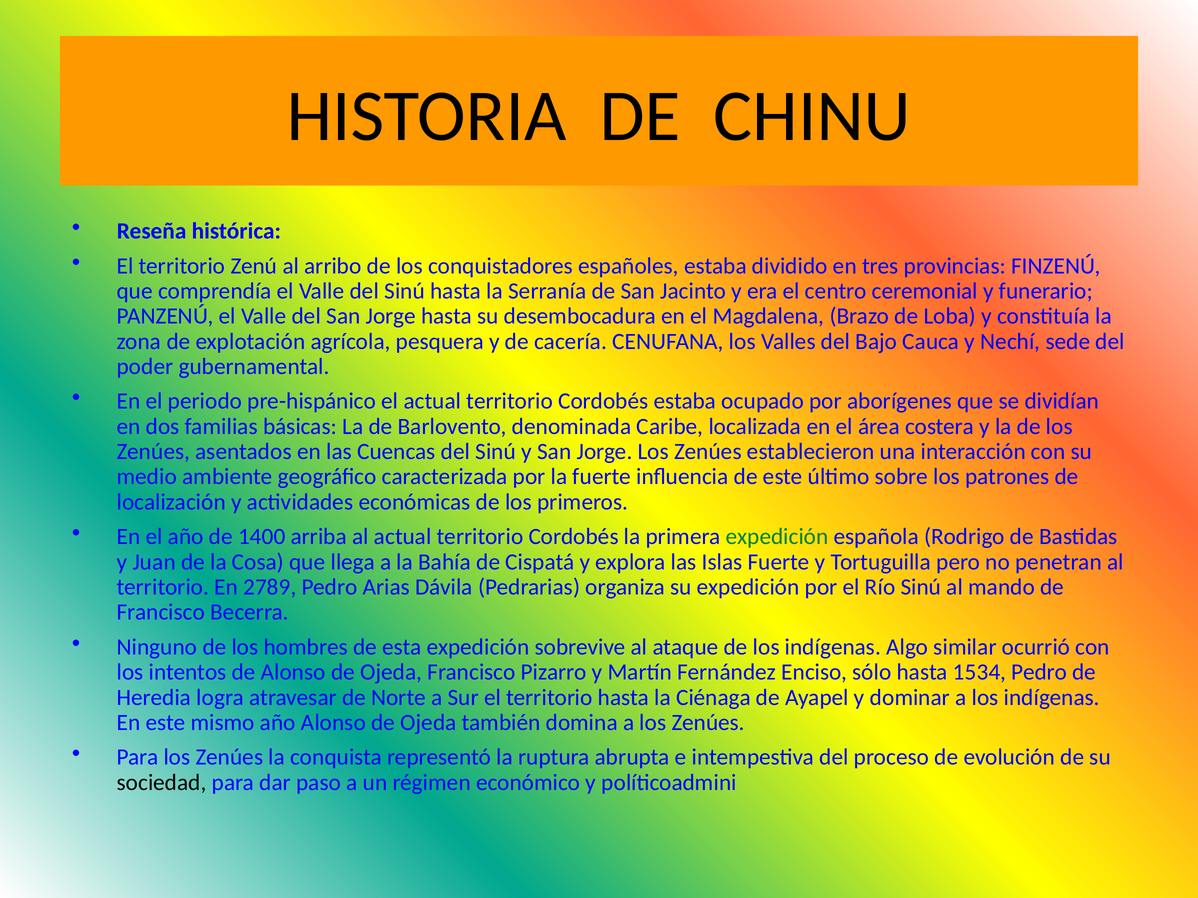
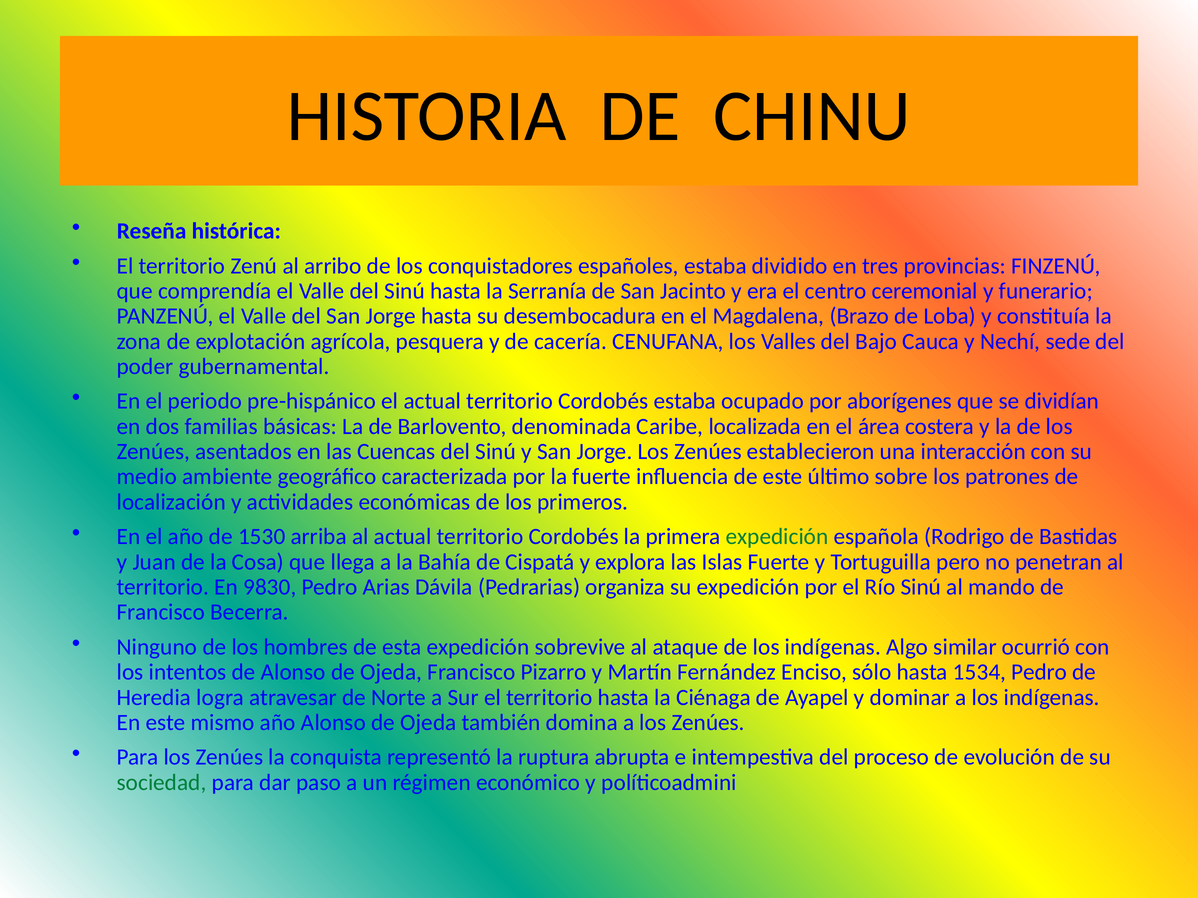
1400: 1400 -> 1530 (262, 537)
2789: 2789 -> 9830 (270, 587)
sociedad colour: black -> green (162, 783)
